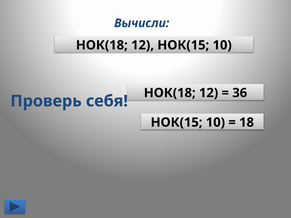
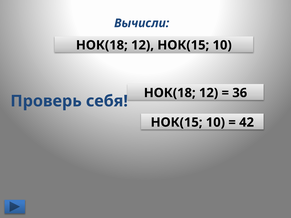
18: 18 -> 42 (247, 123)
